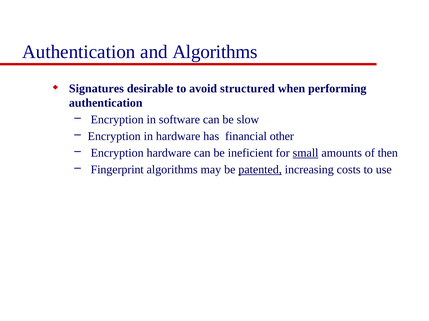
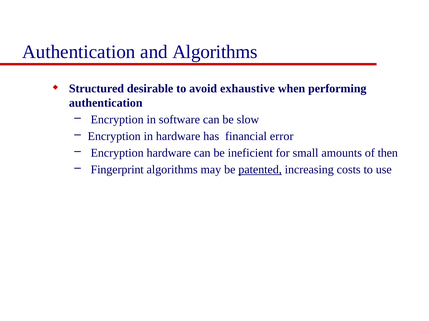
Signatures: Signatures -> Structured (96, 89)
structured: structured -> exhaustive (247, 89)
other: other -> error (282, 136)
small underline: present -> none (306, 153)
